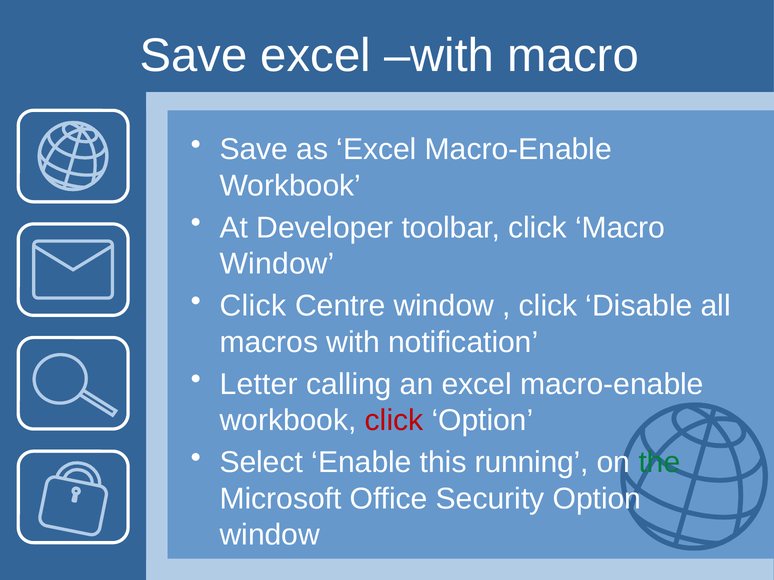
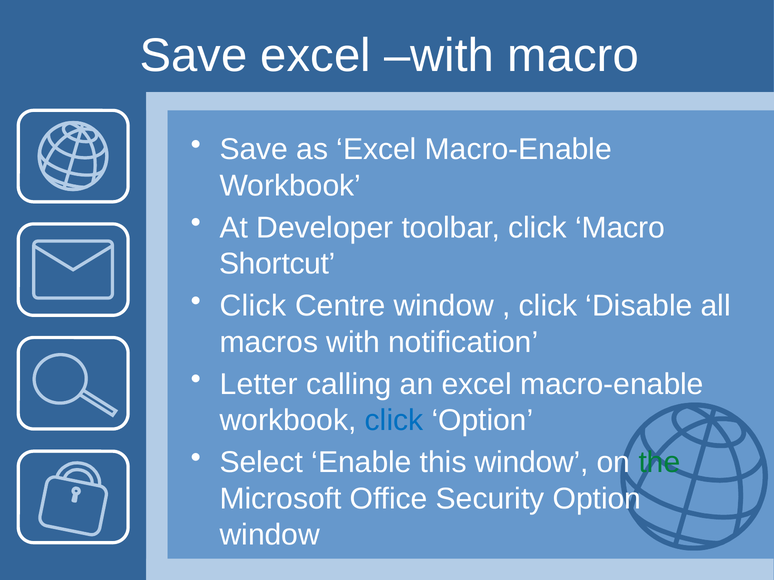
Window: Window -> Shortcut (277, 264)
click colour: red -> blue (394, 421)
this running: running -> window (532, 463)
